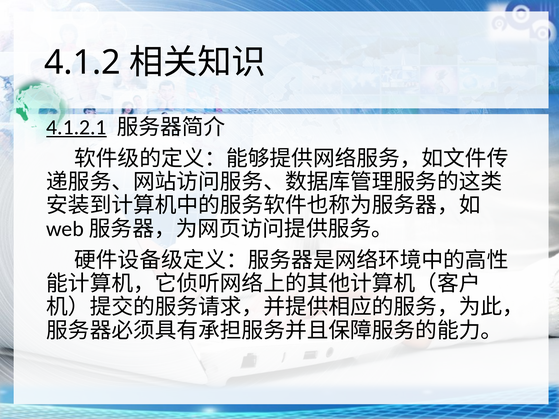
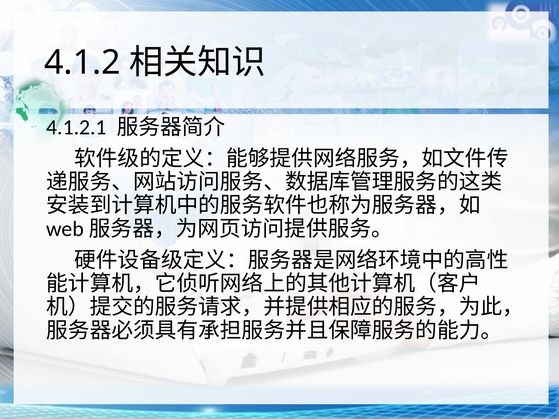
4.1.2.1 underline: present -> none (76, 127)
